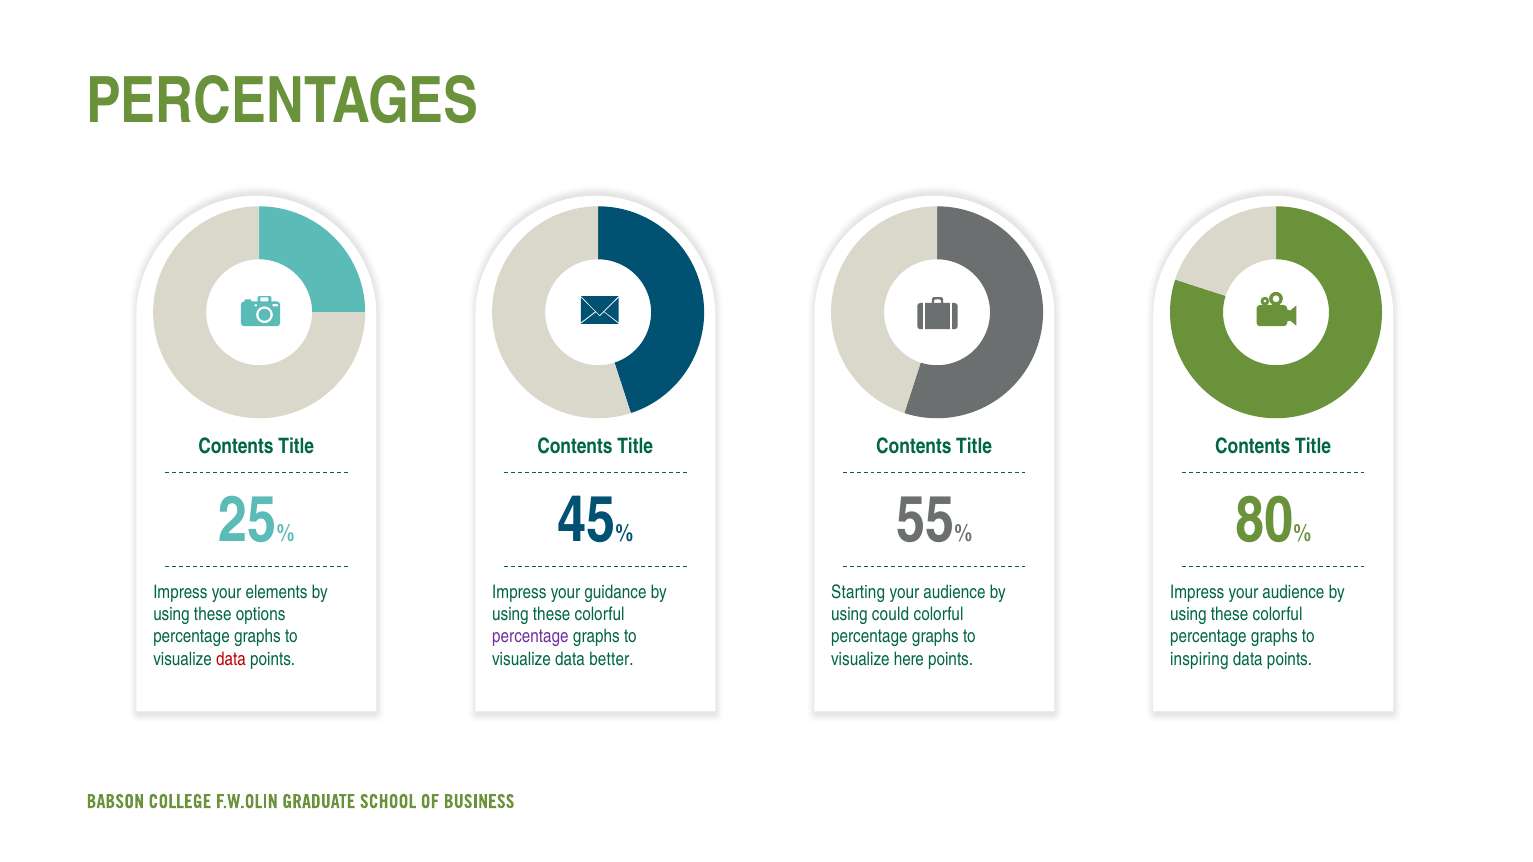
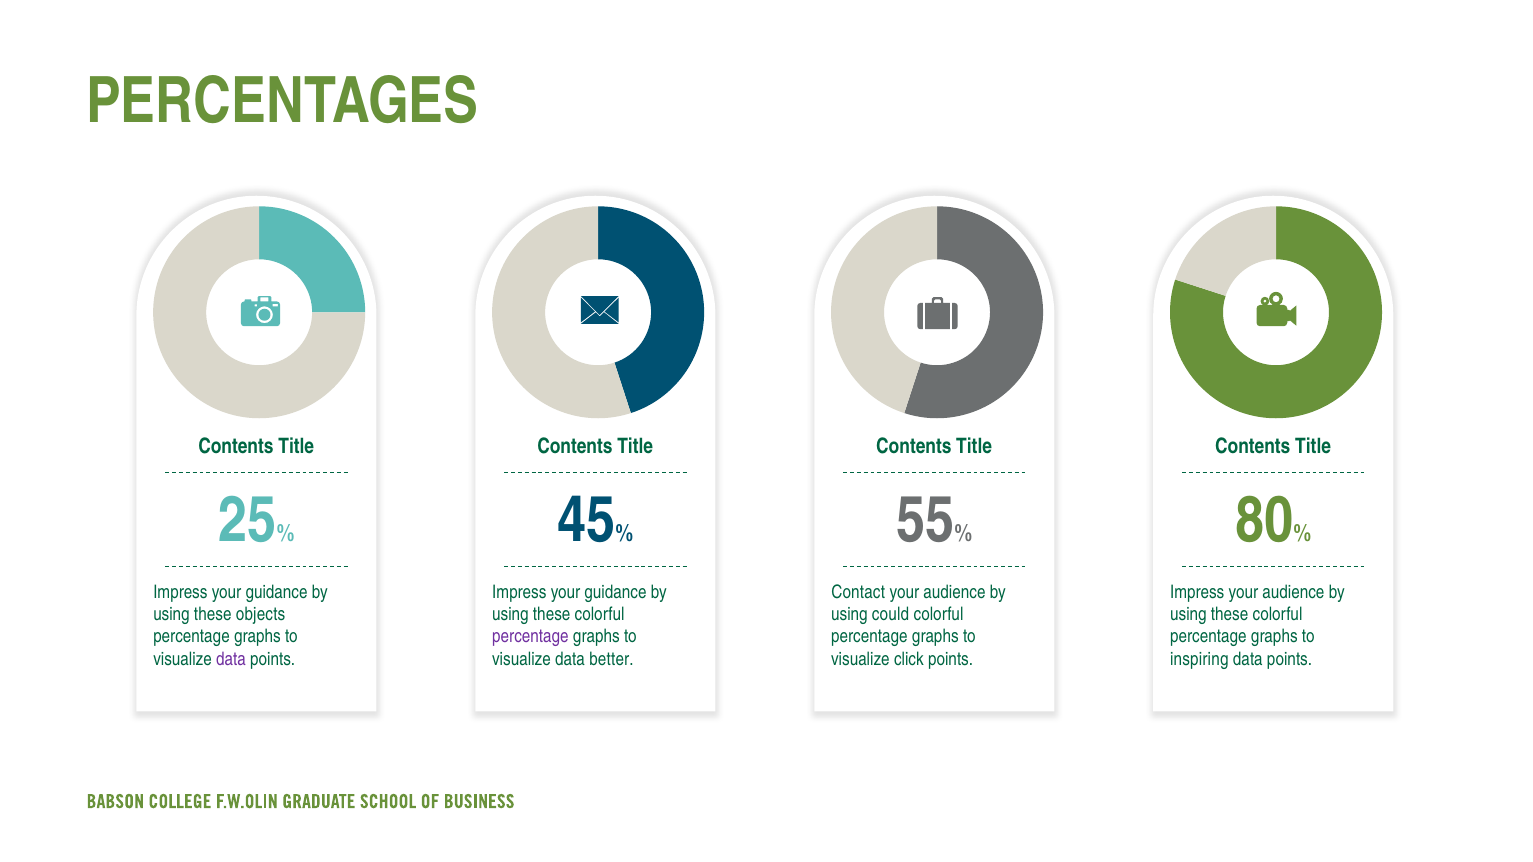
elements: elements -> guidance (277, 592)
Starting: Starting -> Contact (858, 592)
options: options -> objects (261, 615)
data colour: red -> purple (231, 659)
here: here -> click (909, 659)
